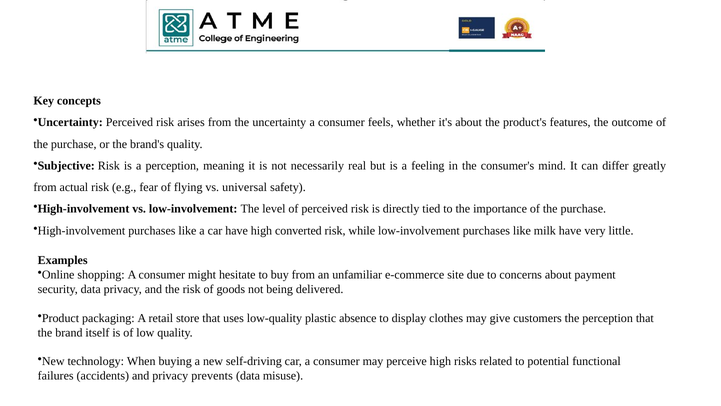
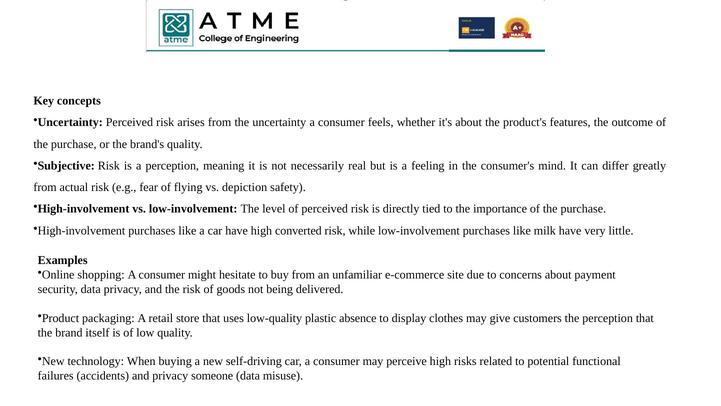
universal: universal -> depiction (245, 187)
prevents: prevents -> someone (212, 375)
